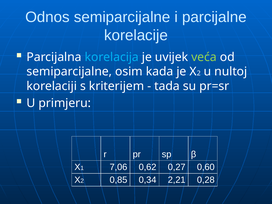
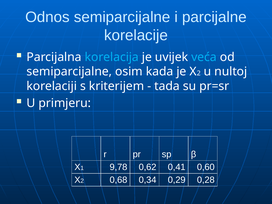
veća colour: light green -> light blue (204, 57)
7,06: 7,06 -> 9,78 (118, 167)
0,27: 0,27 -> 0,41 (177, 167)
0,85: 0,85 -> 0,68 (118, 180)
2,21: 2,21 -> 0,29 (177, 180)
